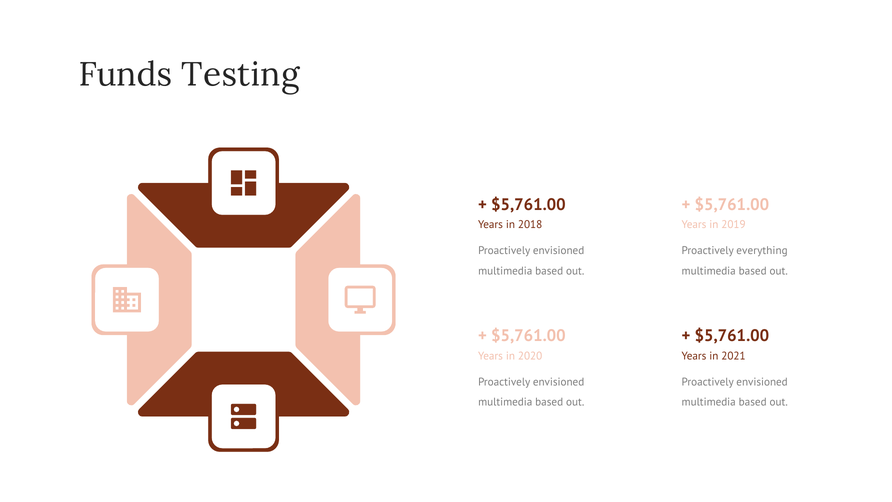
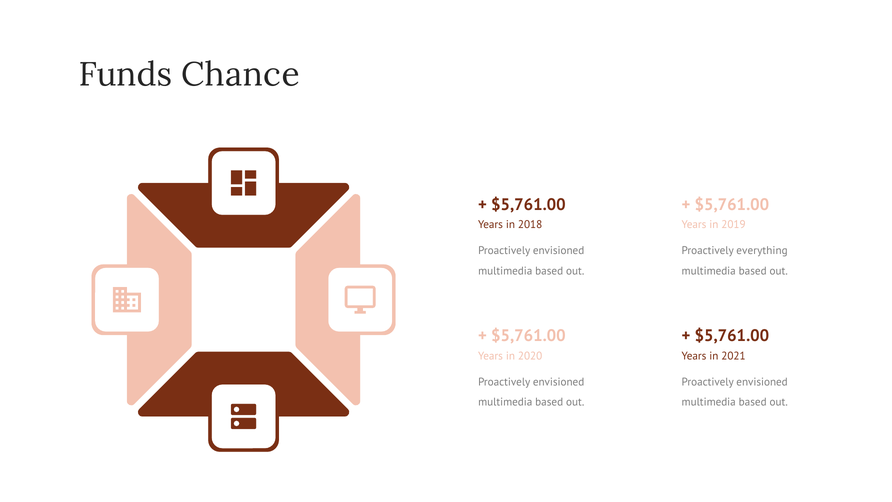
Testing: Testing -> Chance (240, 75)
